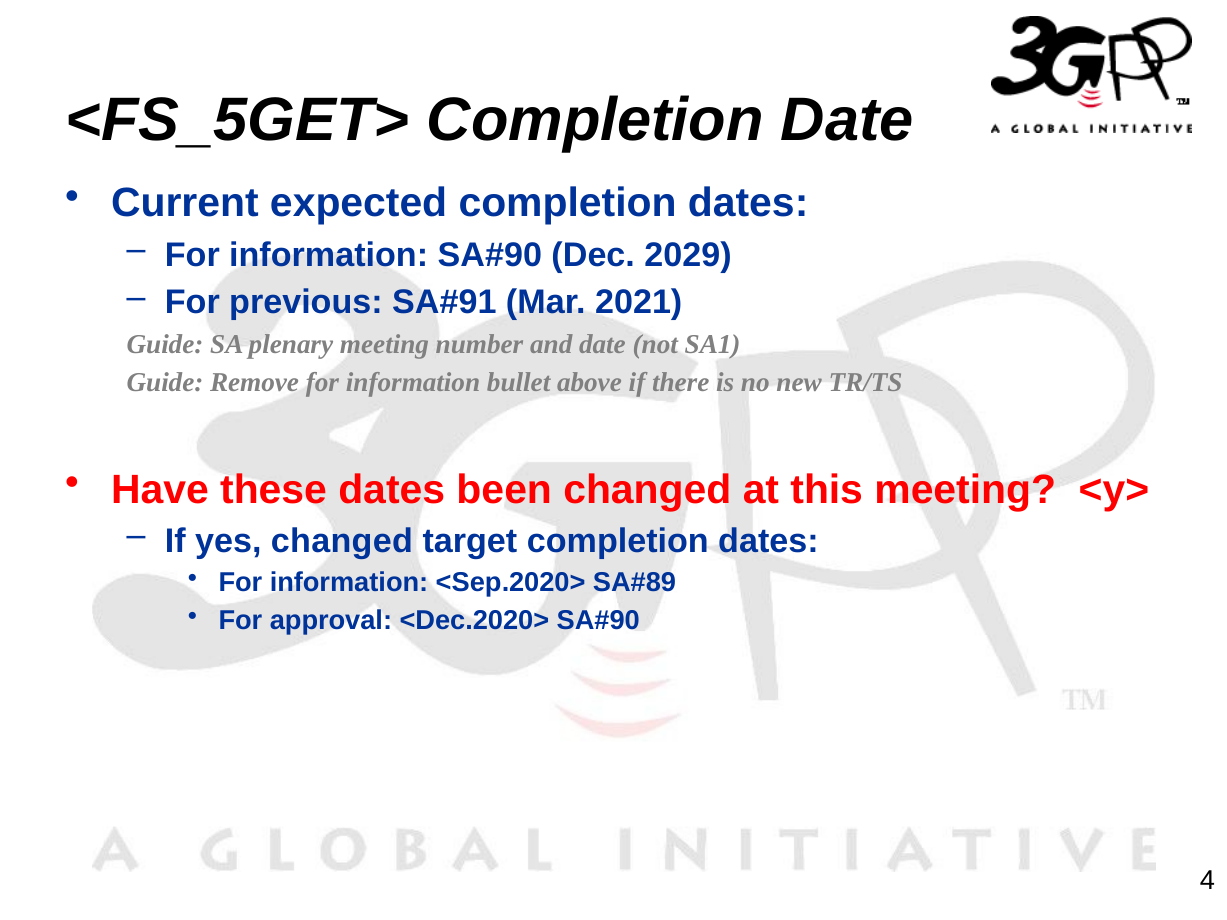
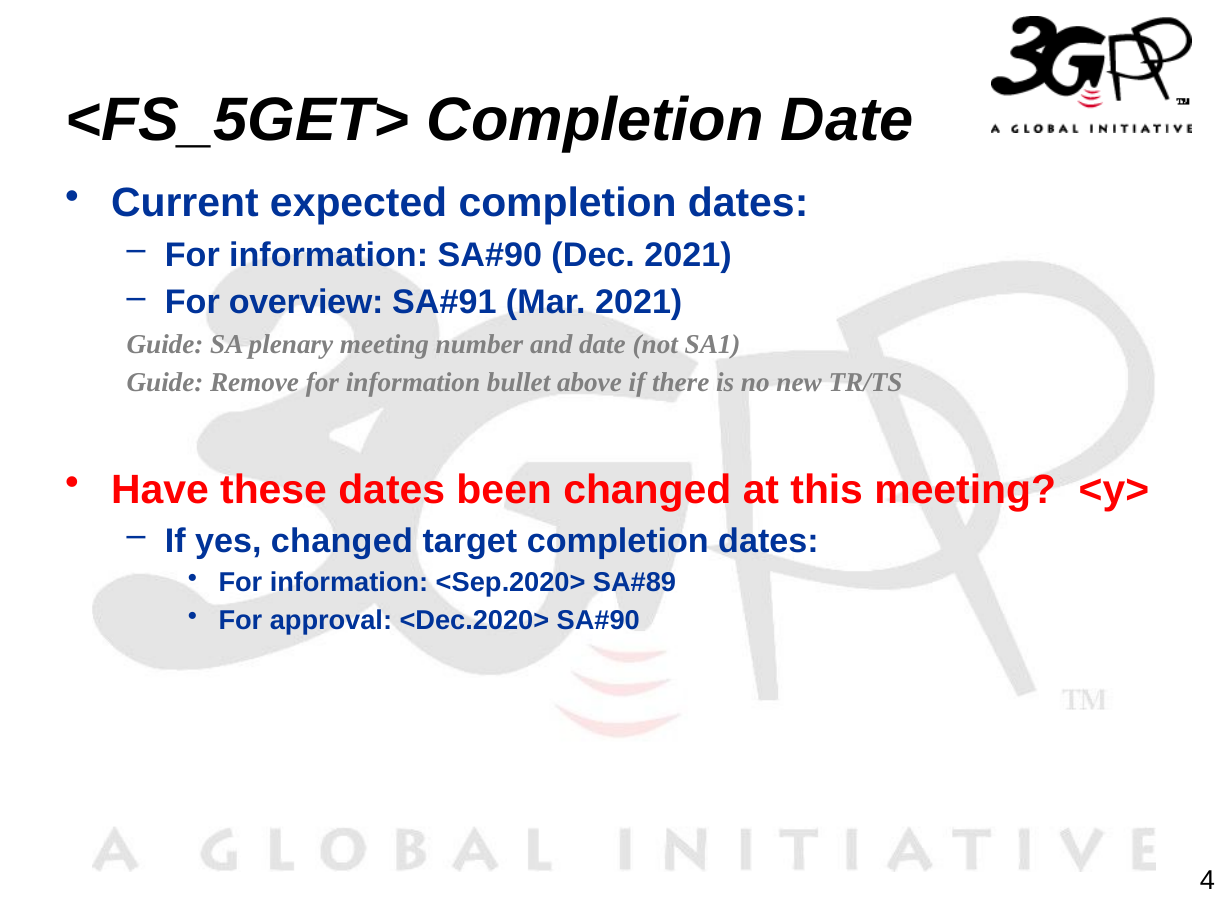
Dec 2029: 2029 -> 2021 (688, 255)
previous: previous -> overview (306, 303)
